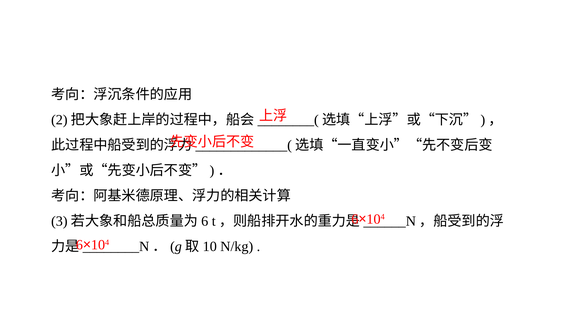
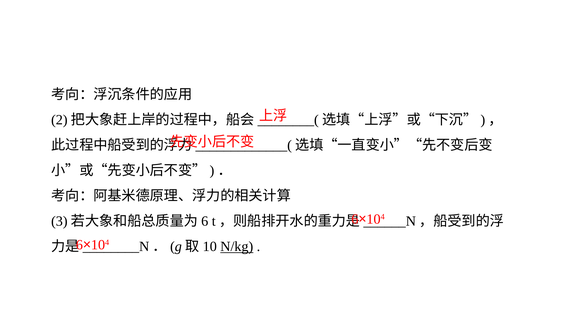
N/kg underline: none -> present (237, 247)
